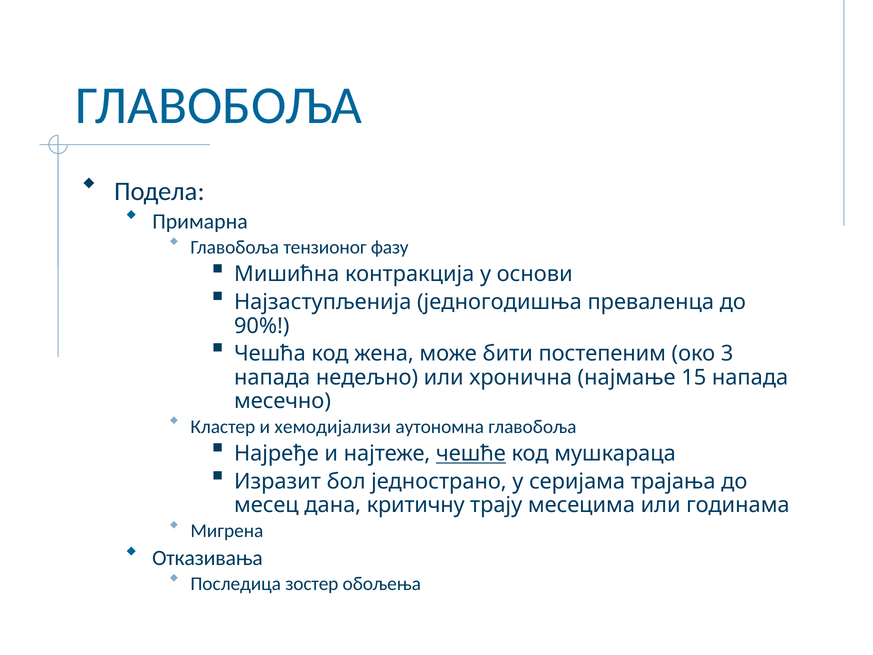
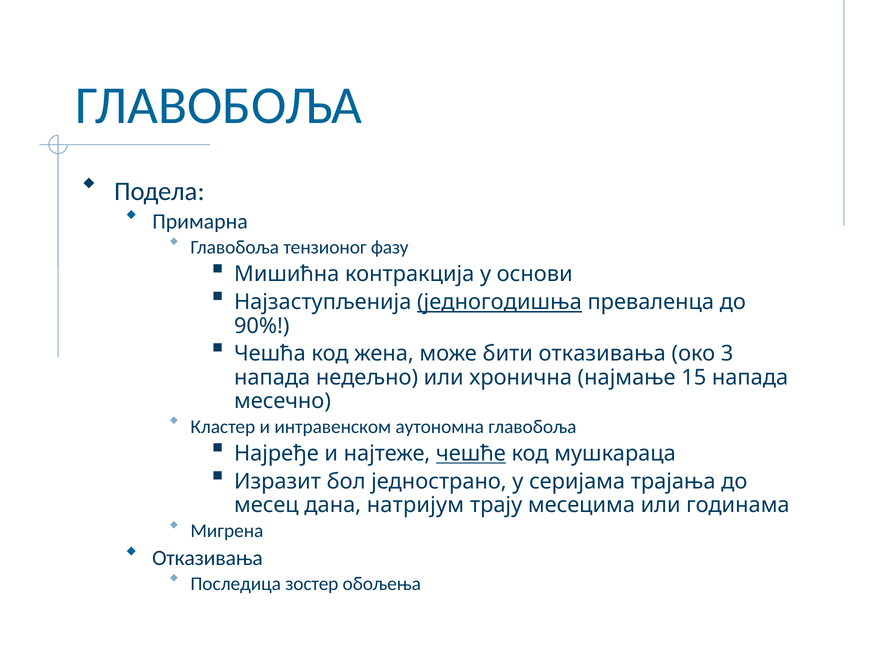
једногодишња underline: none -> present (499, 302)
бити постепеним: постепеним -> отказивања (602, 354)
хемодијализи: хемодијализи -> интравенском (333, 427)
критичну: критичну -> натријум (415, 505)
